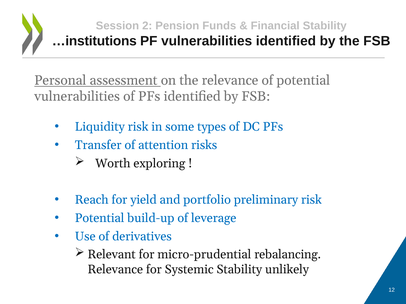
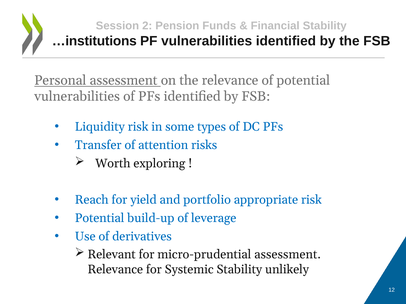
preliminary: preliminary -> appropriate (266, 200)
micro-prudential rebalancing: rebalancing -> assessment (288, 255)
